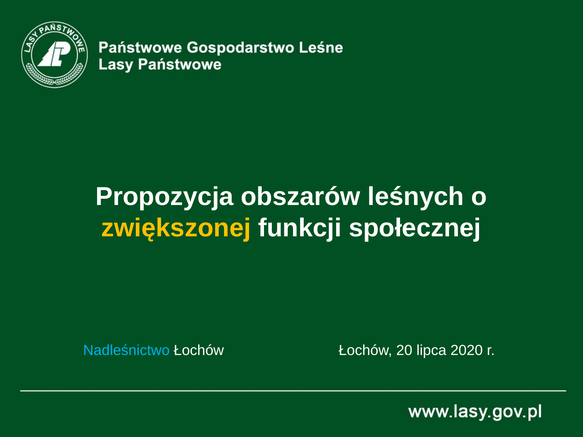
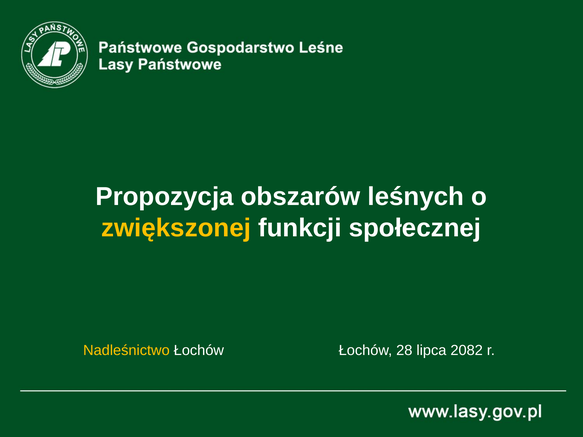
Nadleśnictwo colour: light blue -> yellow (126, 351)
20: 20 -> 28 (404, 351)
2020: 2020 -> 2082 (467, 351)
